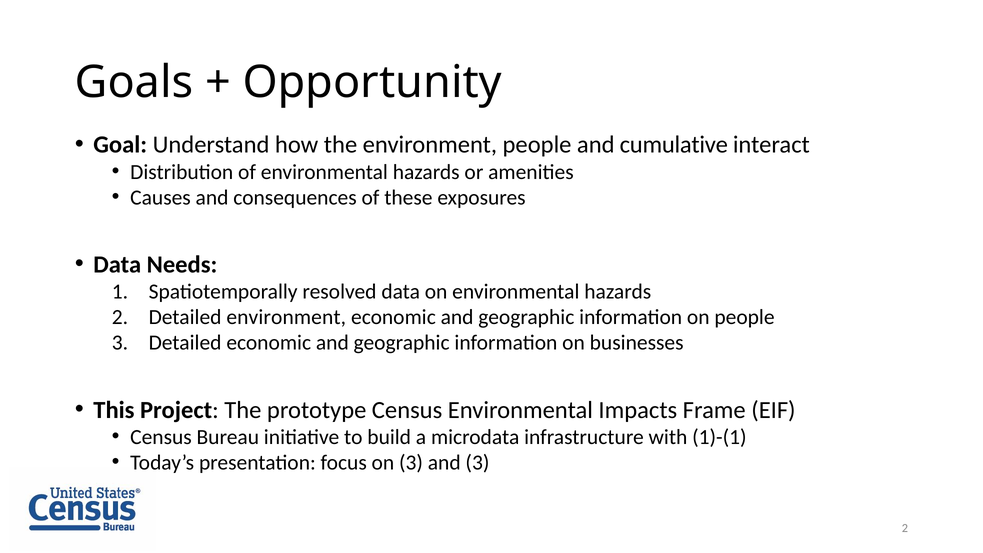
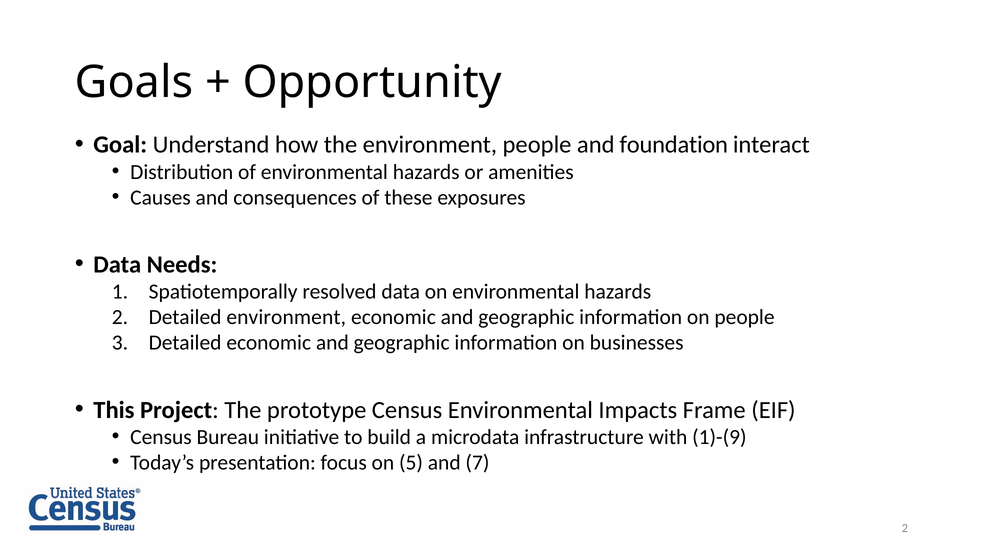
cumulative: cumulative -> foundation (674, 145)
1)-(1: 1)-(1 -> 1)-(9 (719, 437)
on 3: 3 -> 5 (411, 462)
and 3: 3 -> 7 (477, 462)
